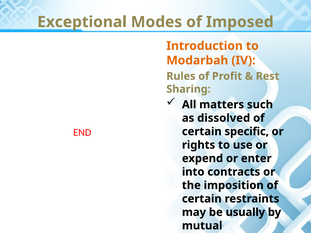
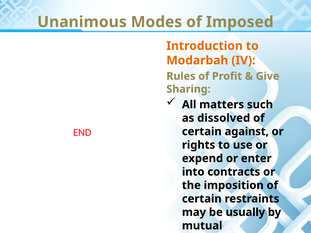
Exceptional: Exceptional -> Unanimous (82, 22)
Rest: Rest -> Give (268, 76)
specific: specific -> against (247, 132)
